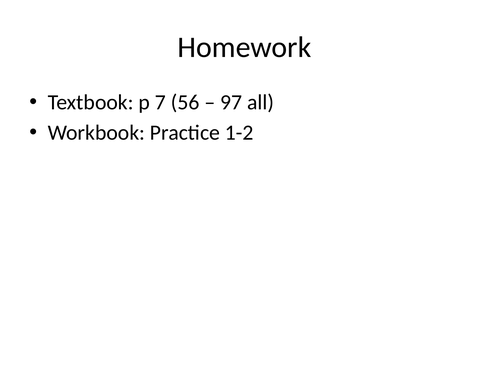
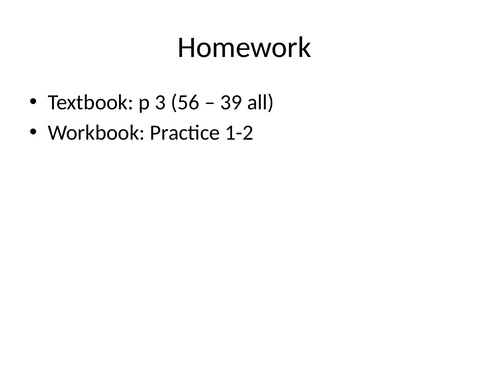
7: 7 -> 3 (160, 103)
97: 97 -> 39 (231, 103)
